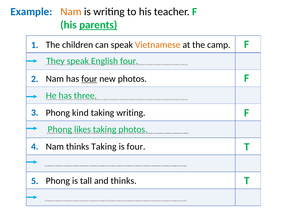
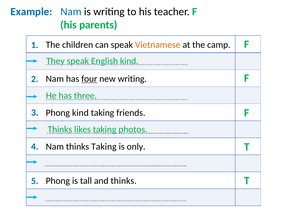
Nam colour: orange -> blue (71, 12)
parents underline: present -> none (98, 25)
English four: four -> kind (129, 61)
new photos: photos -> writing (132, 79)
taking writing: writing -> friends (131, 113)
Phong: Phong -> Thinks (60, 130)
is four: four -> only (136, 147)
